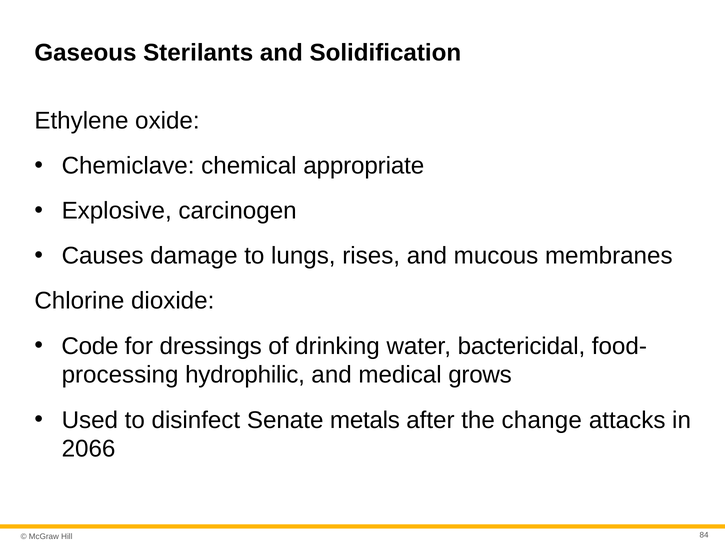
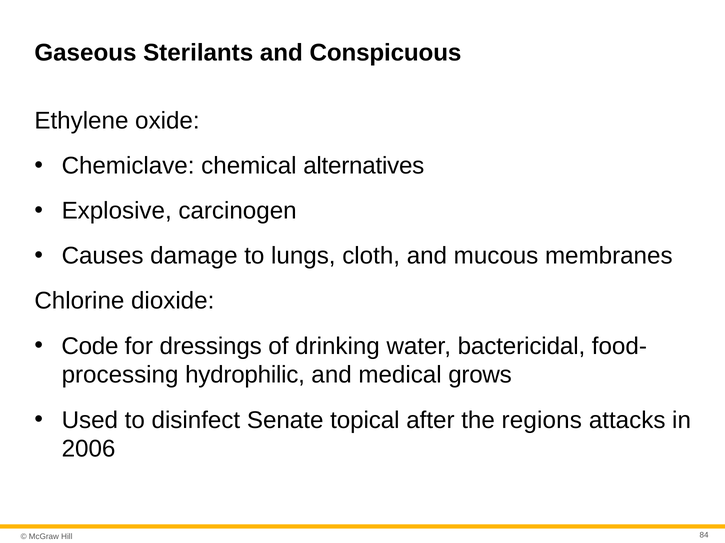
Solidification: Solidification -> Conspicuous (385, 53)
appropriate: appropriate -> alternatives (364, 166)
rises: rises -> cloth (371, 256)
metals: metals -> topical (365, 421)
change: change -> regions (542, 421)
2066: 2066 -> 2006 (89, 450)
